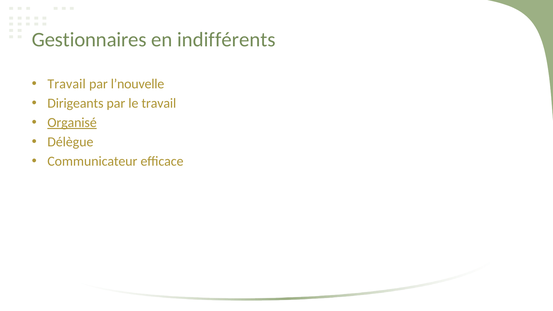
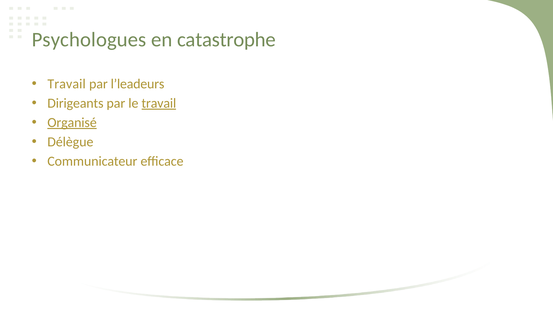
Gestionnaires: Gestionnaires -> Psychologues (89, 40)
indifférents: indifférents -> catastrophe (226, 40)
l’nouvelle: l’nouvelle -> l’leadeurs (138, 84)
travail underline: none -> present (159, 103)
